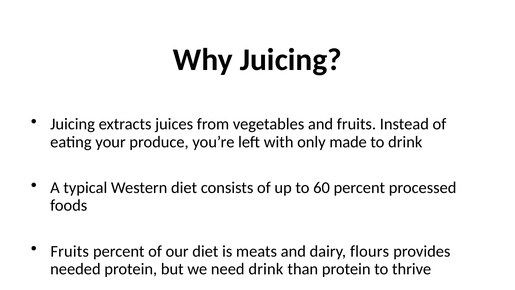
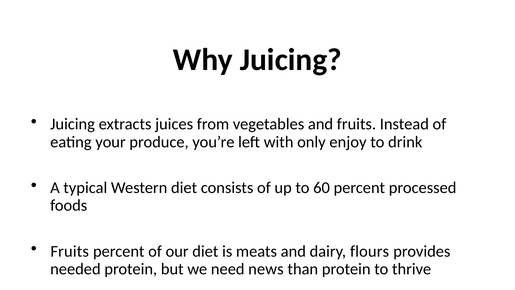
made: made -> enjoy (348, 142)
need drink: drink -> news (266, 269)
